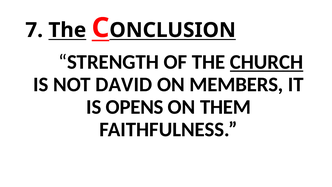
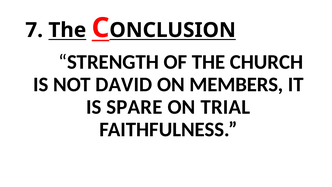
CHURCH underline: present -> none (267, 62)
OPENS: OPENS -> SPARE (134, 107)
THEM: THEM -> TRIAL (225, 107)
